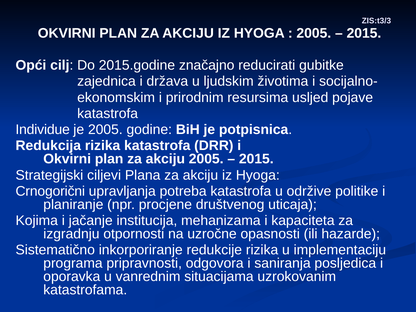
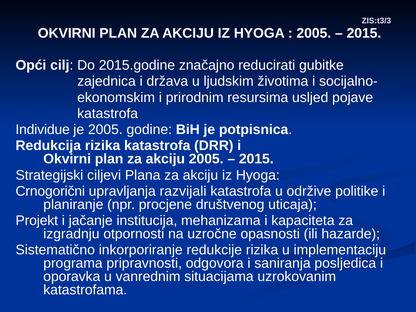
potreba: potreba -> razvijali (183, 191)
Kojima: Kojima -> Projekt (37, 221)
